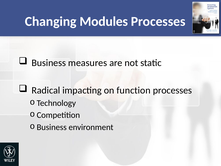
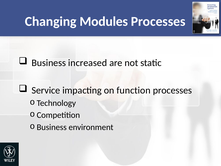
measures: measures -> increased (88, 63)
Radical: Radical -> Service (46, 90)
